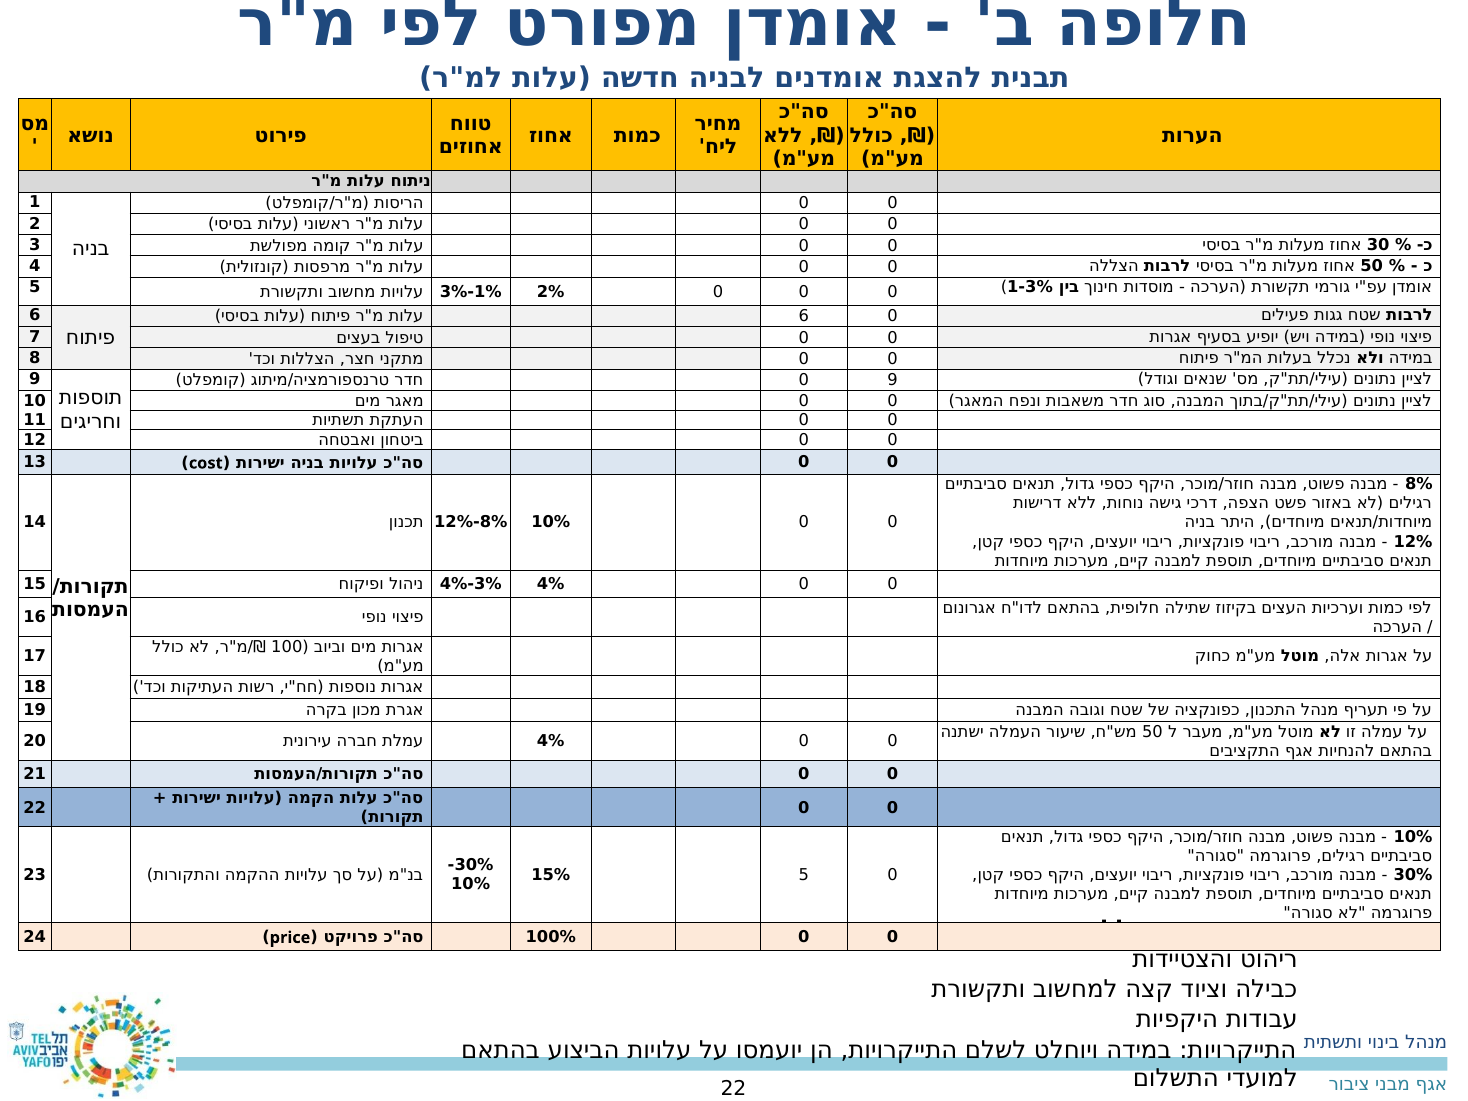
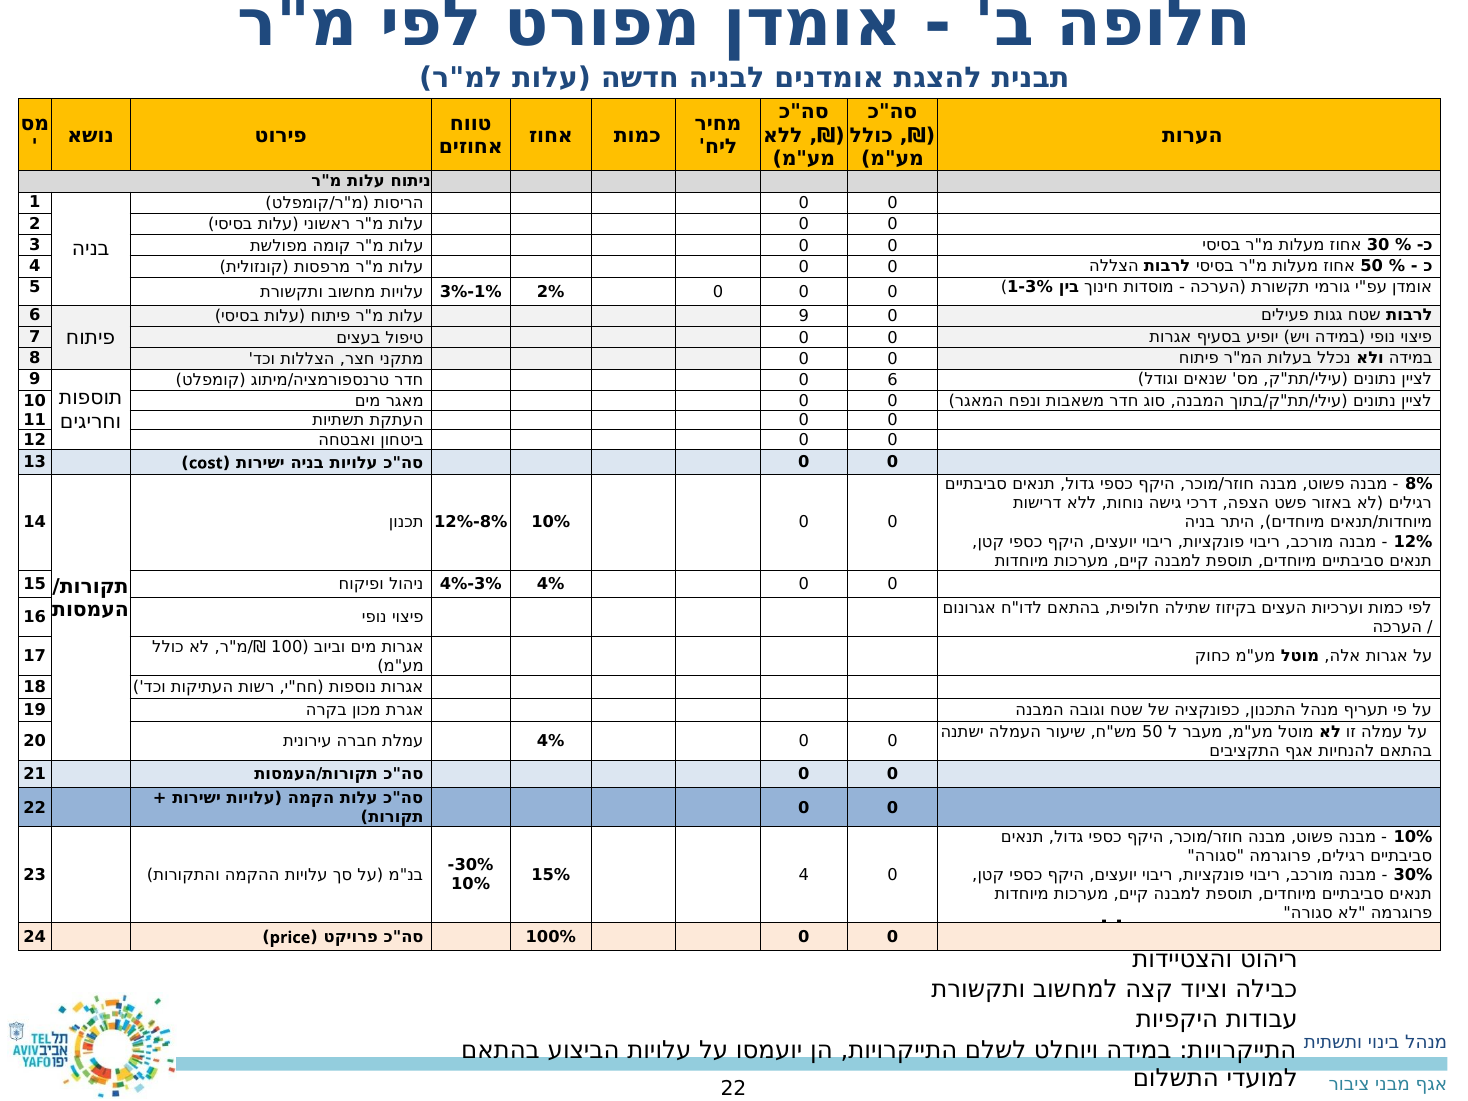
6: 6 -> 9 (804, 316)
0 9: 9 -> 6 (892, 380)
15% 5: 5 -> 4 (804, 875)
